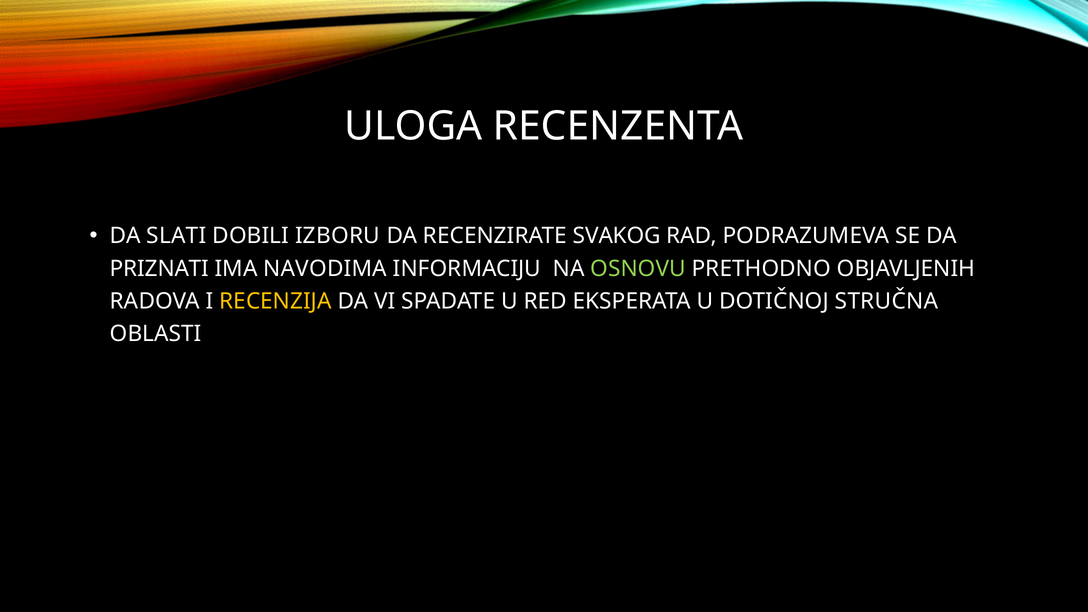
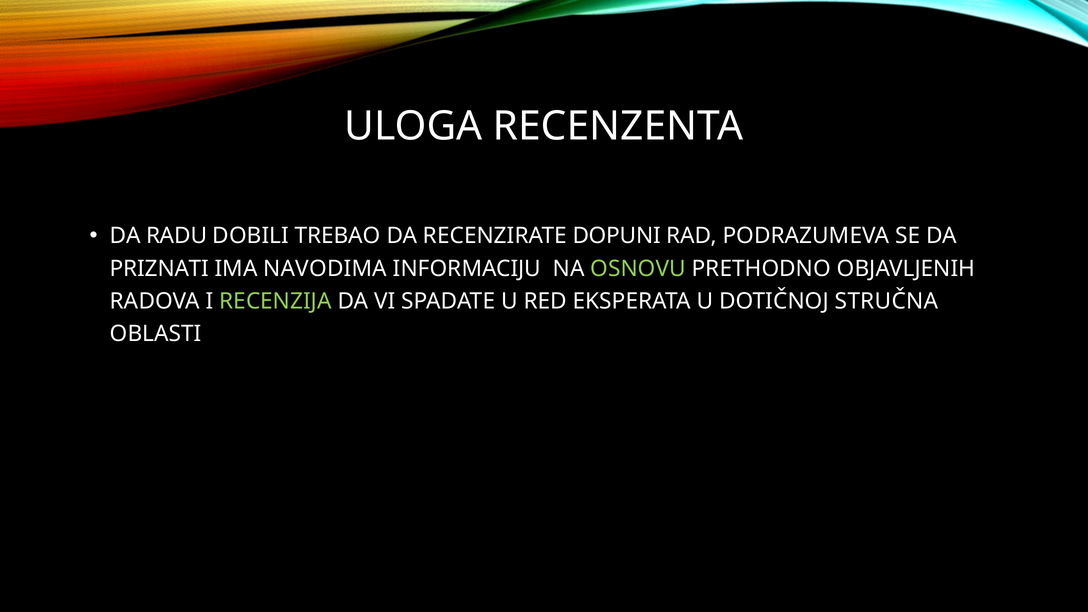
SLATI: SLATI -> RADU (177, 236)
IZBORU: IZBORU -> TREBAO (338, 236)
SVAKOG: SVAKOG -> DOPUNI (617, 236)
RECENZIJA colour: yellow -> light green (275, 301)
